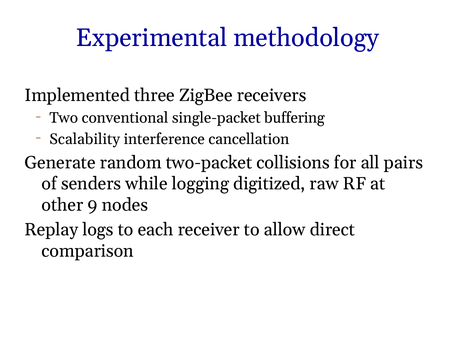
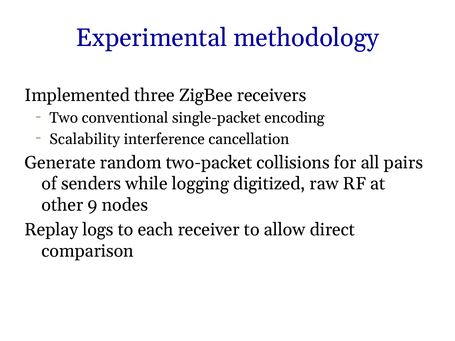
buffering: buffering -> encoding (294, 118)
